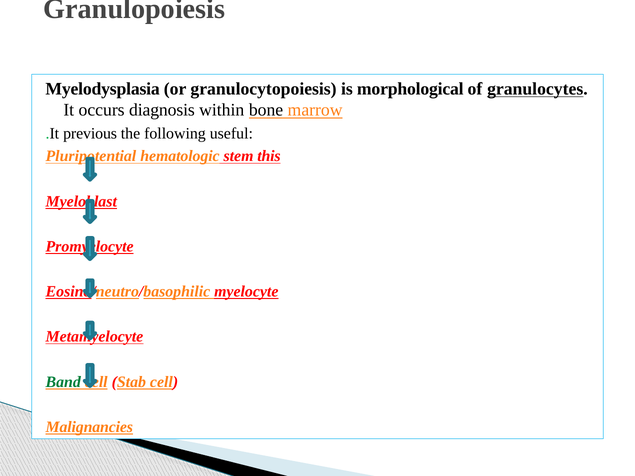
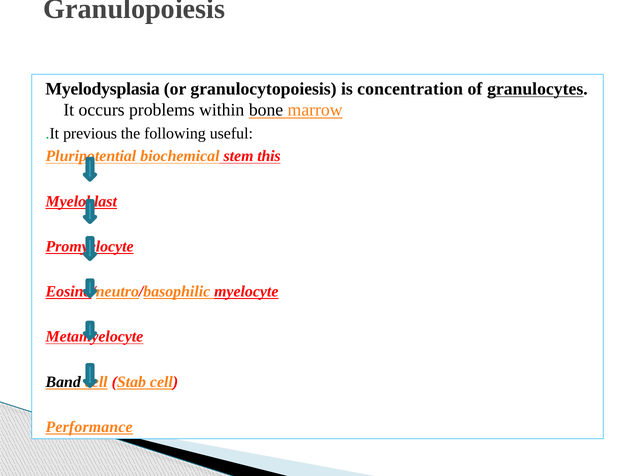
morphological: morphological -> concentration (410, 89)
diagnosis: diagnosis -> problems (162, 110)
hematologic: hematologic -> biochemical (180, 156)
Band colour: green -> black (63, 382)
Malignancies: Malignancies -> Performance (89, 427)
